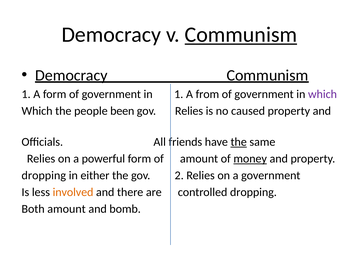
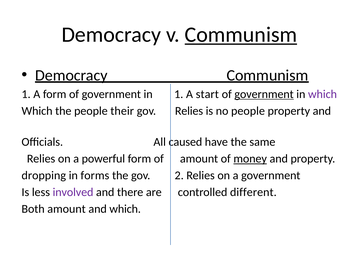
from: from -> start (207, 94)
government underline: none -> present (264, 94)
been: been -> their (122, 111)
no caused: caused -> people (248, 111)
friends: friends -> caused (185, 142)
the underline: present -> none (239, 142)
either: either -> forms (95, 176)
involved colour: orange -> purple (73, 192)
controlled dropping: dropping -> different (253, 192)
and bomb: bomb -> which (125, 209)
